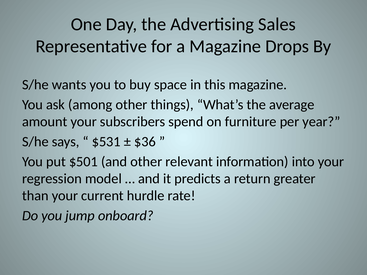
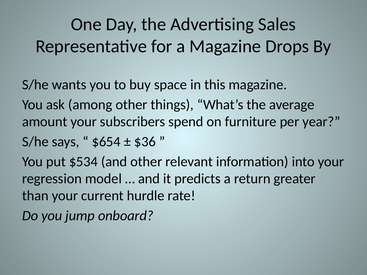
$531: $531 -> $654 (106, 142)
$501: $501 -> $534 (83, 162)
